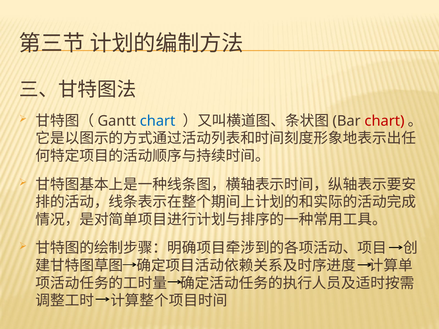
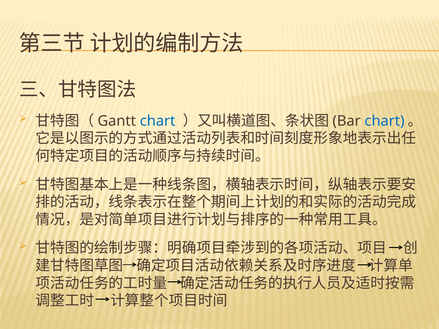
chart colour: red -> blue (384, 121)
